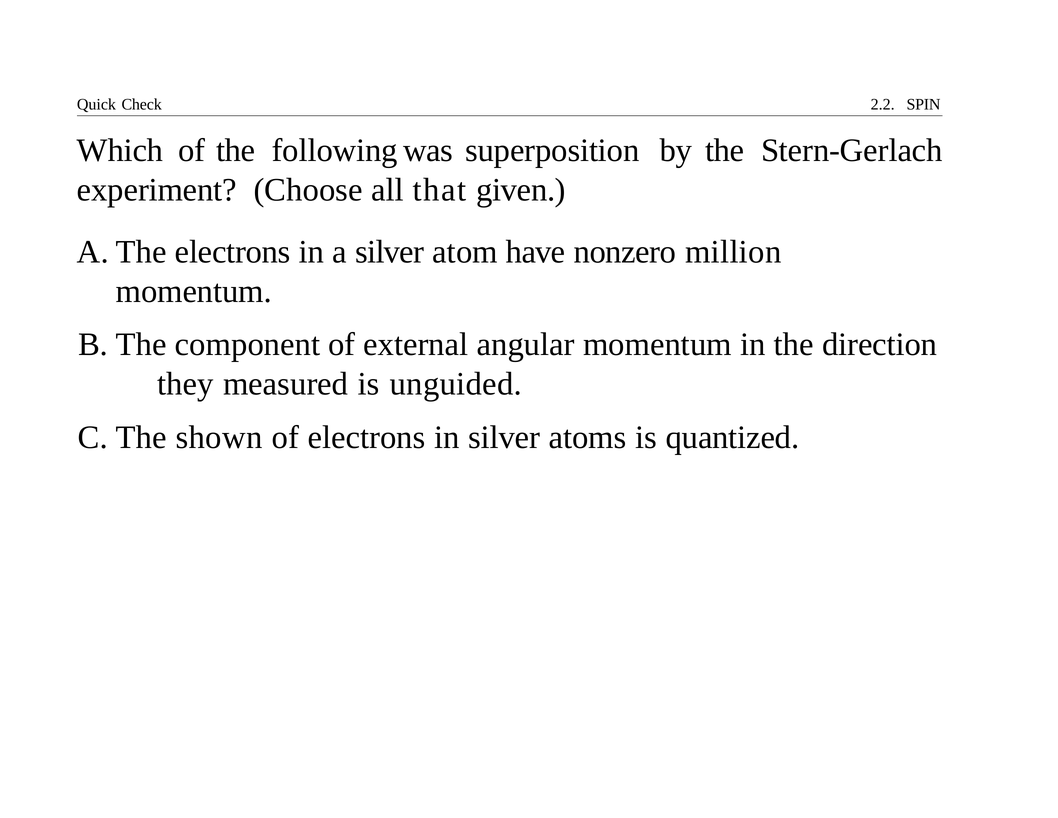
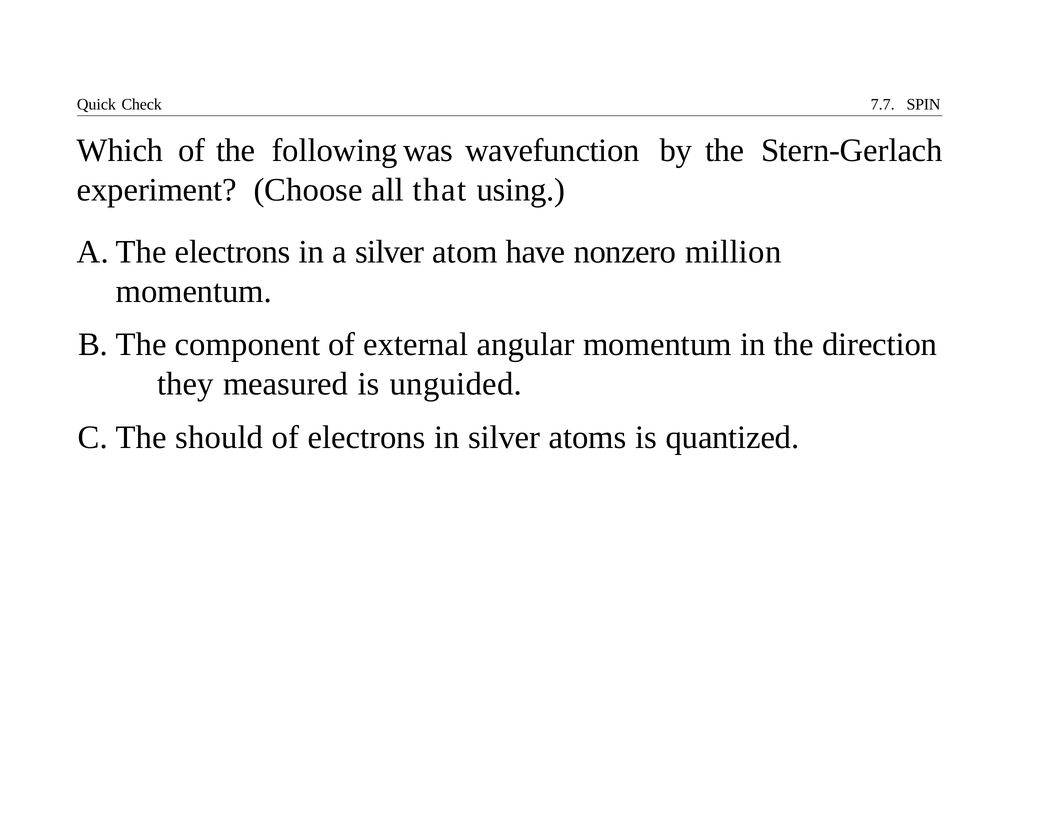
2.2: 2.2 -> 7.7 (883, 104)
superposition: superposition -> wavefunction (552, 150)
given: given -> using (521, 190)
shown: shown -> should (219, 437)
